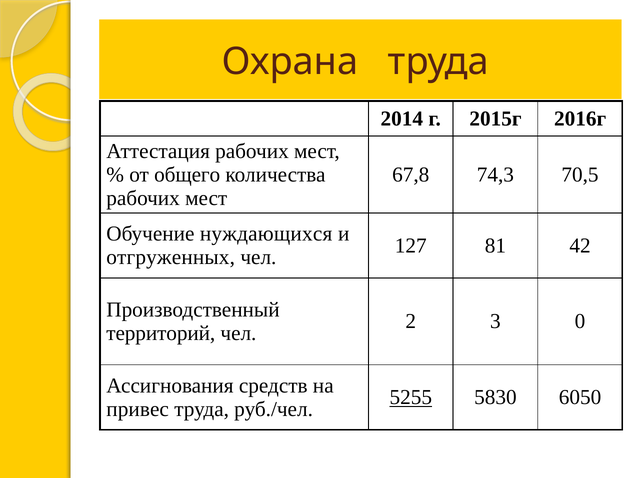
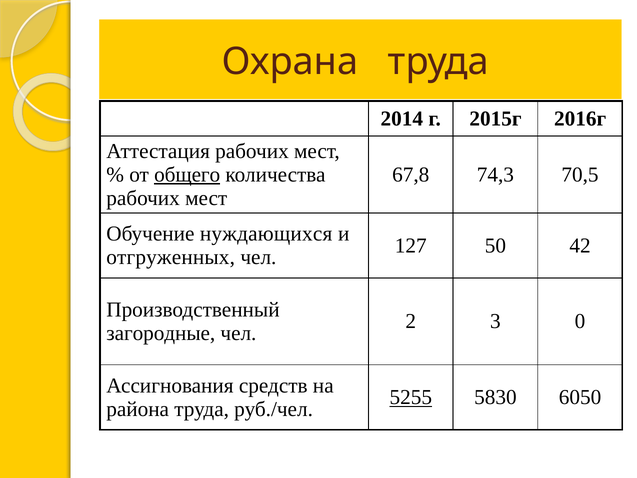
общего underline: none -> present (187, 175)
81: 81 -> 50 (495, 245)
территорий: территорий -> загородные (161, 333)
привес: привес -> района (138, 409)
